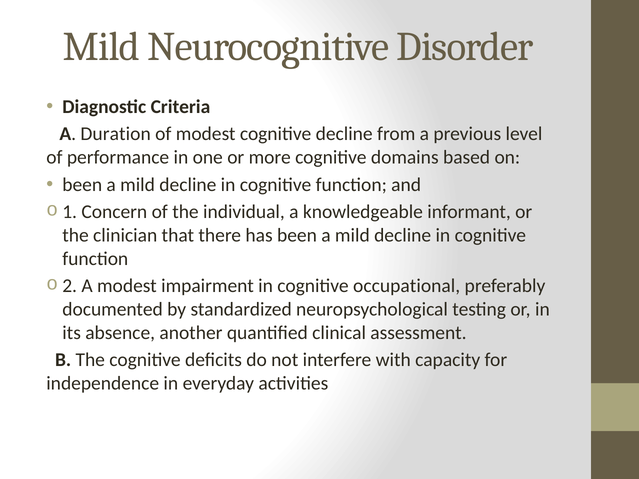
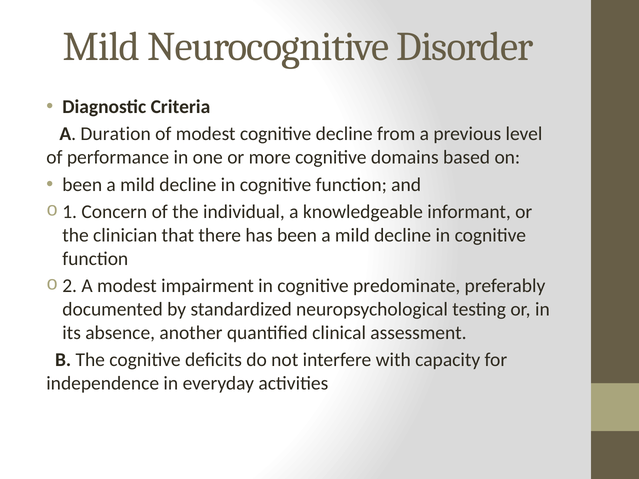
occupational: occupational -> predominate (407, 286)
